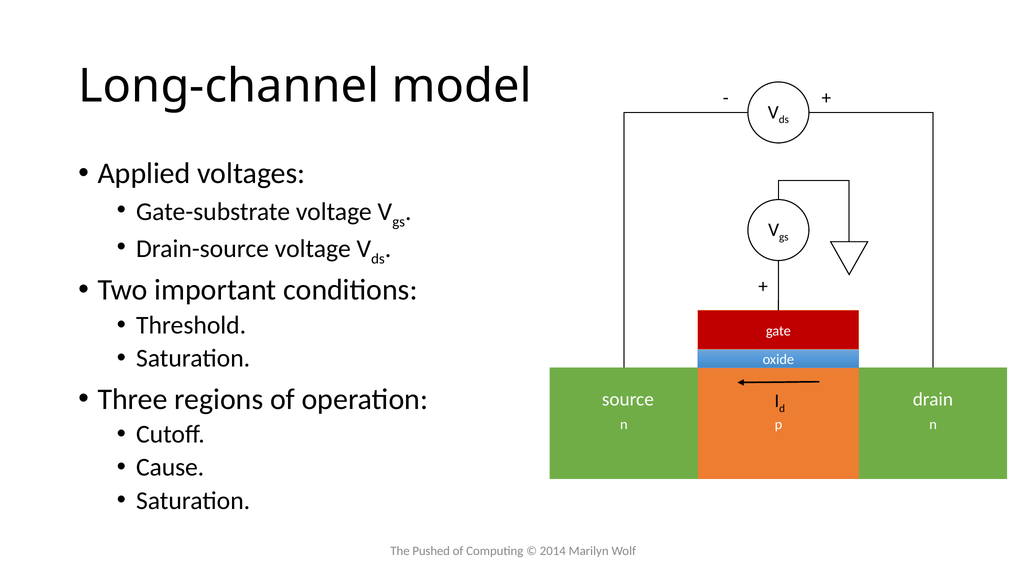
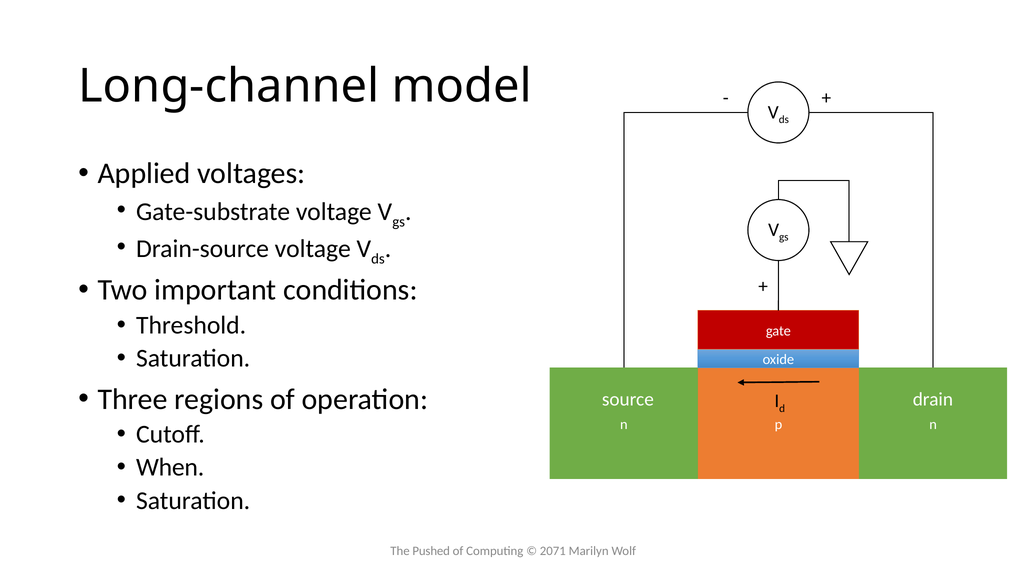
Cause: Cause -> When (170, 468)
2014: 2014 -> 2071 (553, 552)
